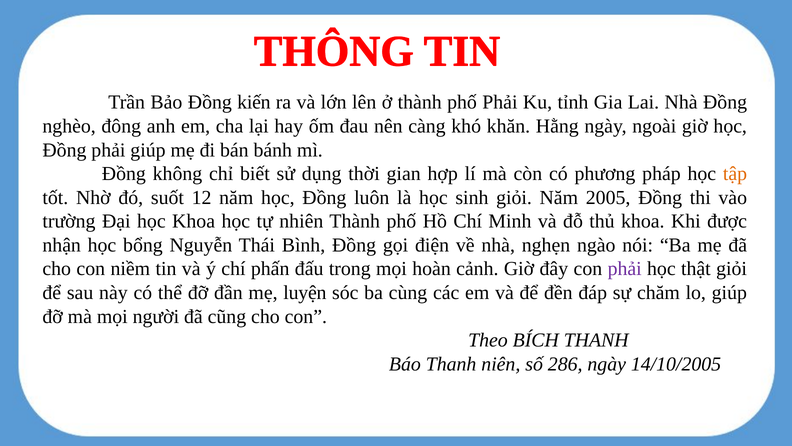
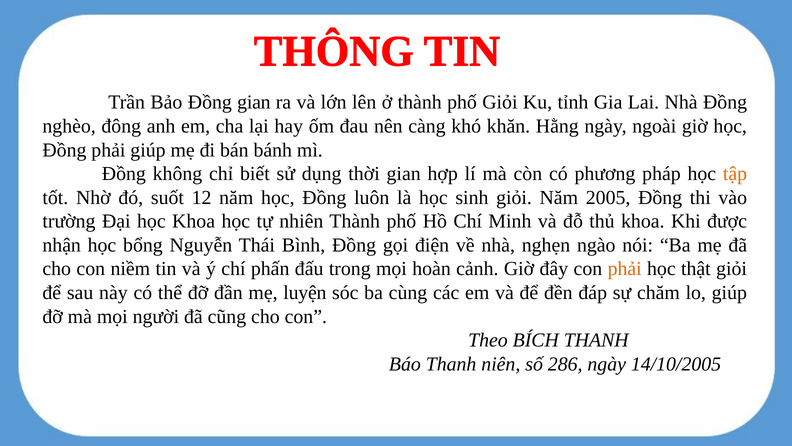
Đồng kiến: kiến -> gian (254, 102)
phố Phải: Phải -> Giỏi (500, 102)
phải colour: purple -> orange (625, 269)
